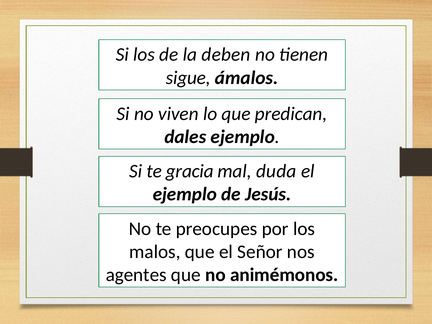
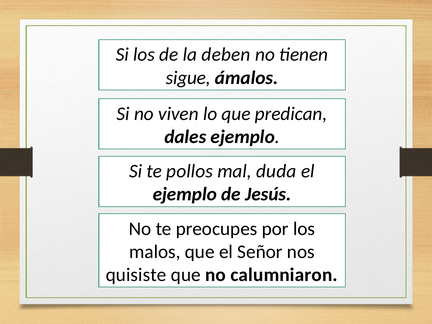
gracia: gracia -> pollos (190, 171)
agentes: agentes -> quisiste (136, 275)
animémonos: animémonos -> calumniaron (284, 275)
